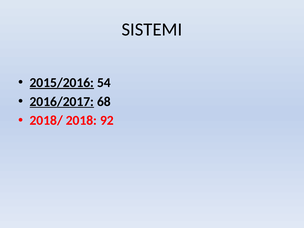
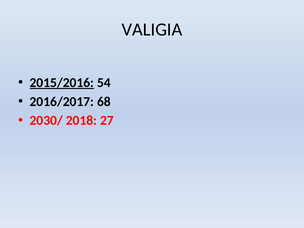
SISTEMI: SISTEMI -> VALIGIA (152, 29)
2016/2017 underline: present -> none (62, 102)
2018/: 2018/ -> 2030/ (46, 121)
92: 92 -> 27 (107, 121)
